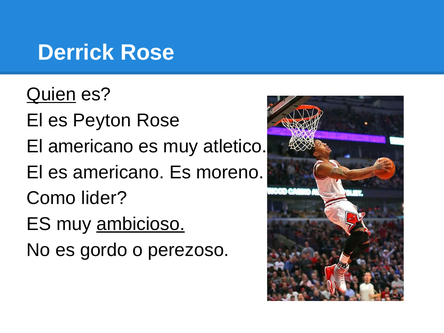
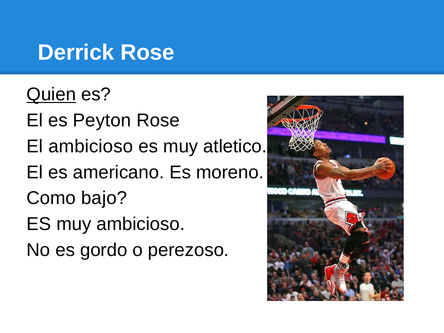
El americano: americano -> ambicioso (91, 146)
lider: lider -> bajo (104, 198)
ambicioso underline: present -> none (141, 224)
